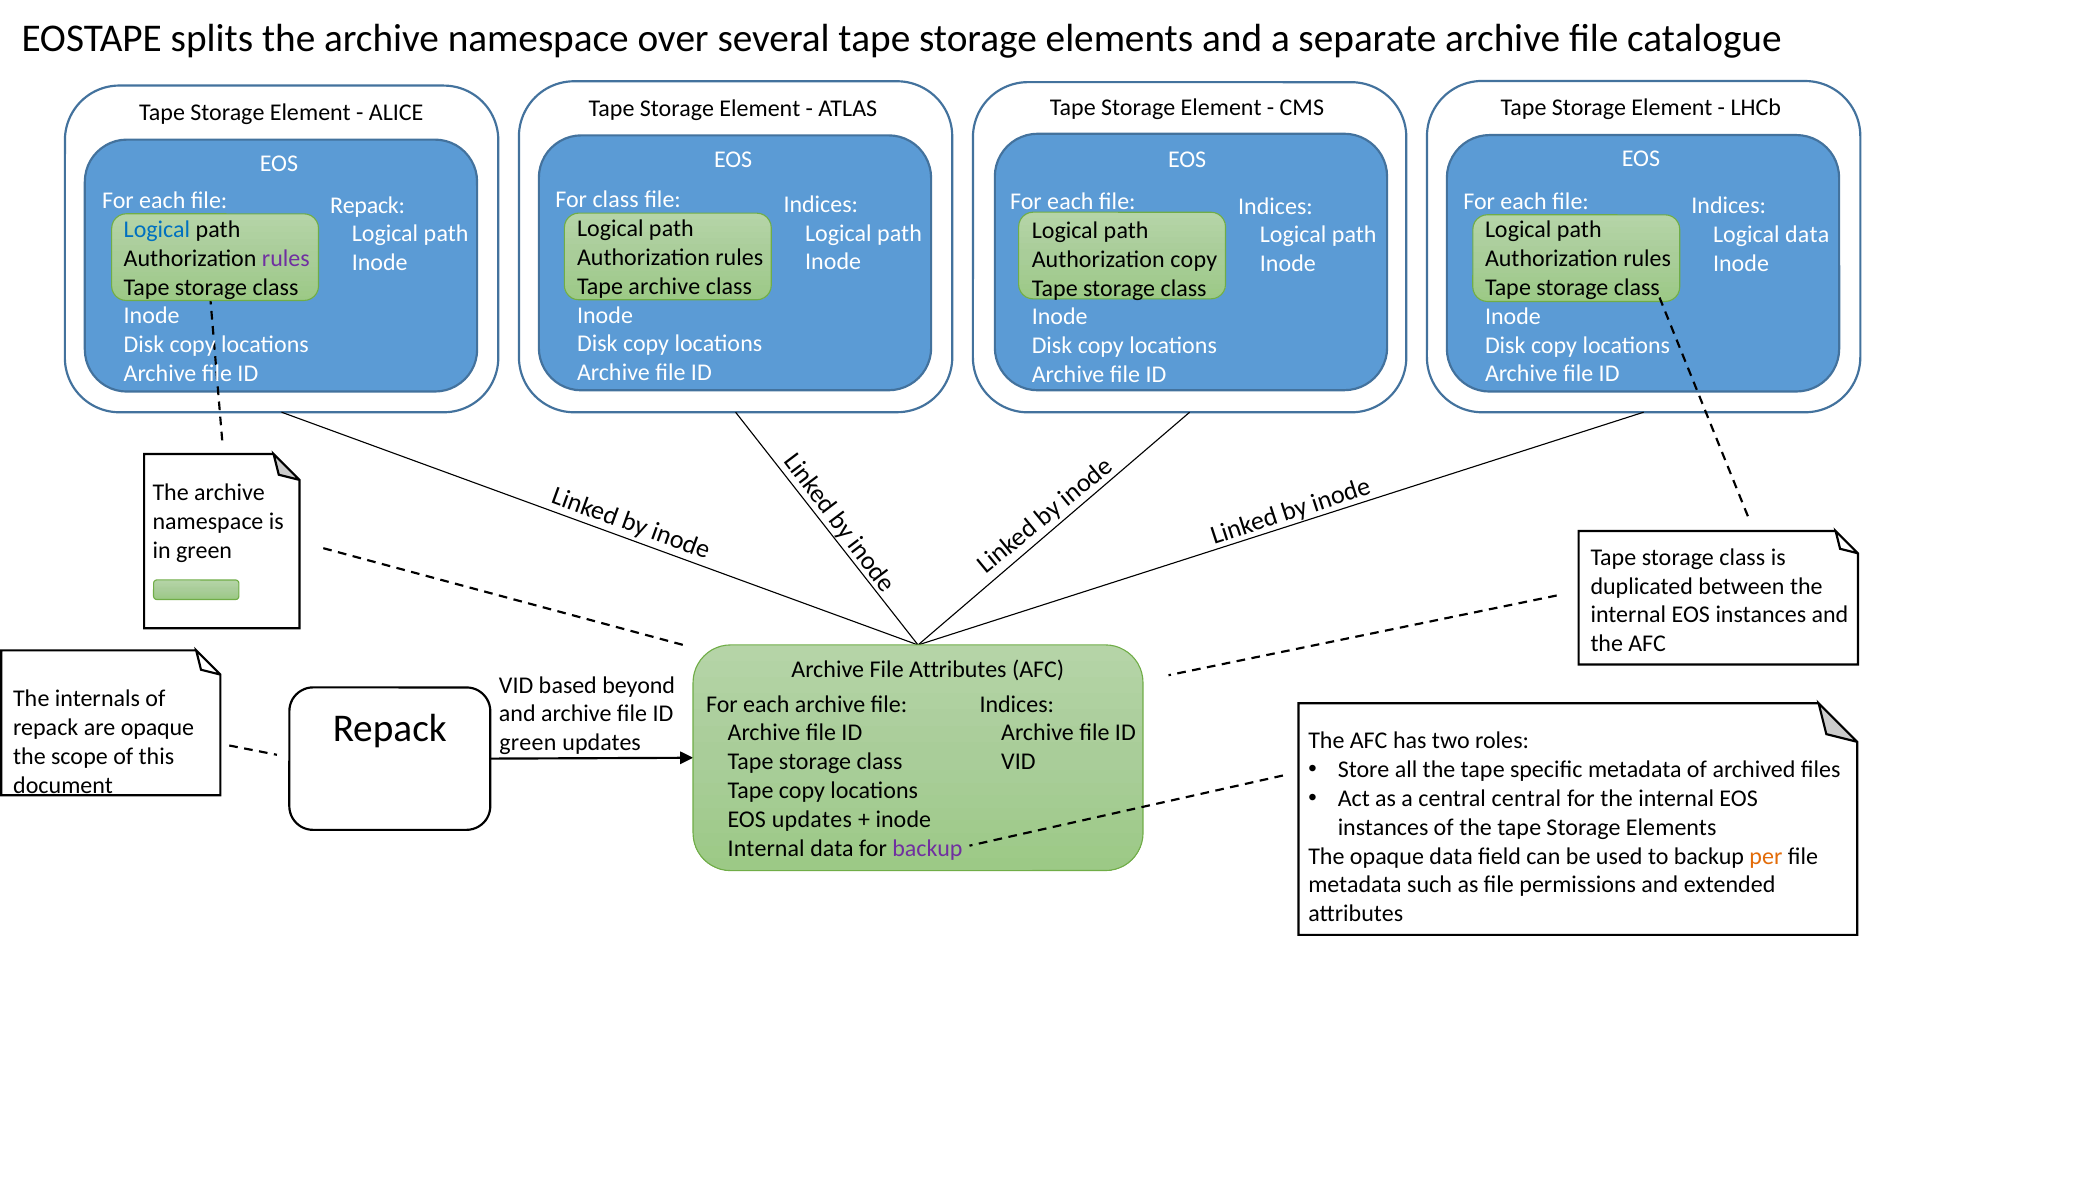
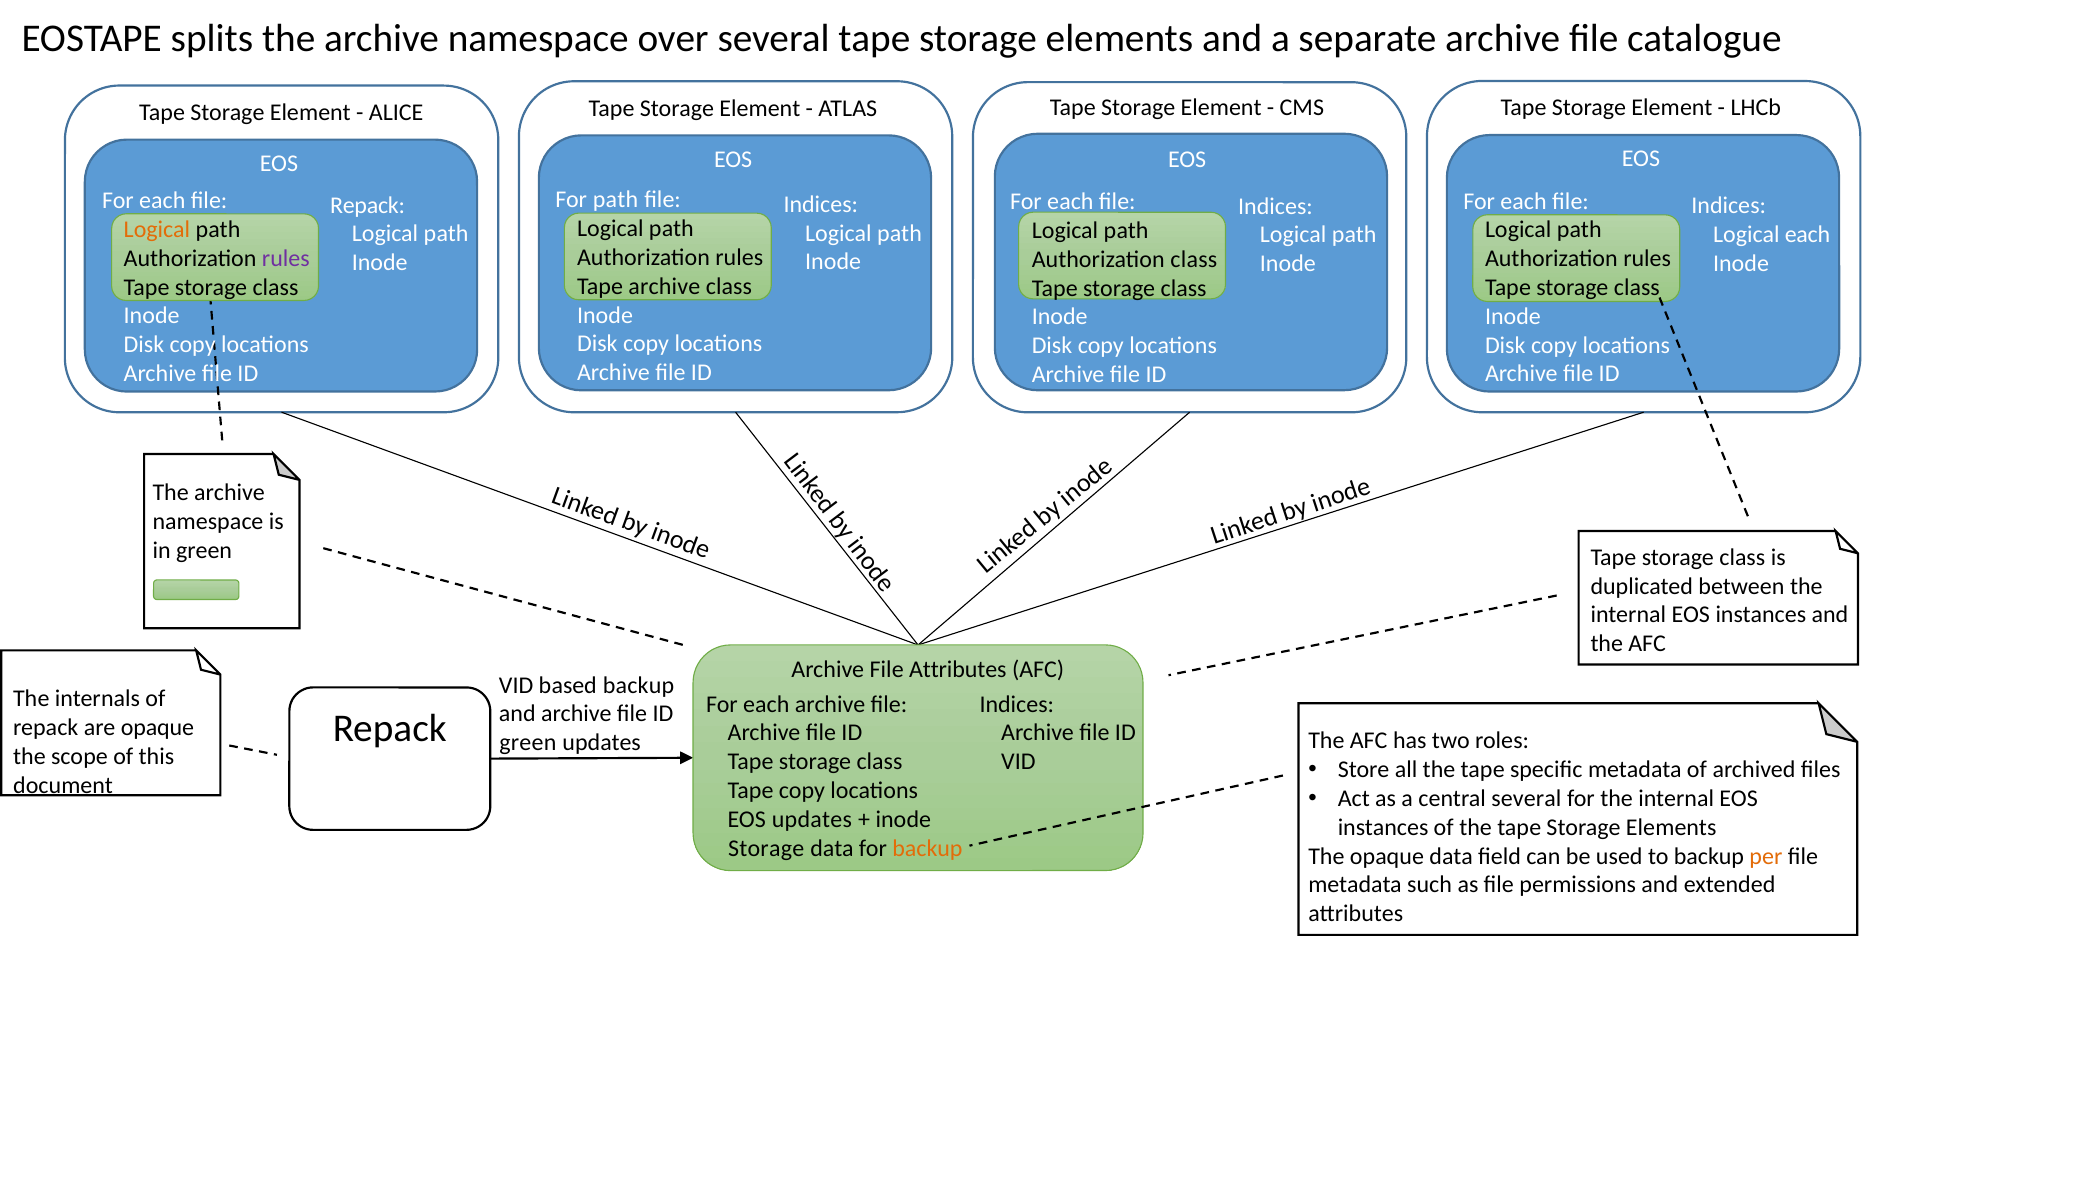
For class: class -> path (616, 200)
Logical colour: blue -> orange (157, 230)
Logical data: data -> each (1807, 234)
Authorization copy: copy -> class (1194, 259)
based beyond: beyond -> backup (639, 685)
central central: central -> several (1526, 798)
Internal: Internal -> Storage (766, 848)
backup colour: purple -> orange (927, 848)
